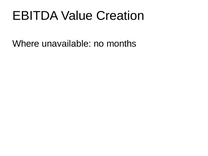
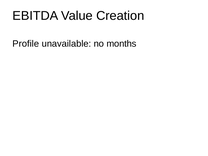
Where: Where -> Profile (26, 44)
